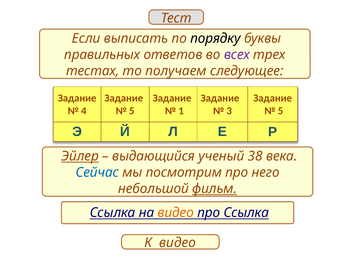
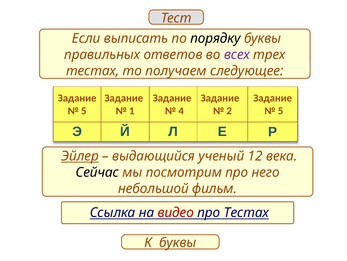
4: 4 -> 5 (84, 111)
5: 5 -> 1 (132, 111)
1: 1 -> 4 (181, 111)
3: 3 -> 2 (229, 111)
38: 38 -> 12 (255, 156)
Сейчас colour: blue -> black (97, 172)
фильм underline: present -> none (215, 188)
видео colour: orange -> red (176, 212)
про Ссылка: Ссылка -> Тестах (246, 212)
К видео: видео -> буквы (178, 242)
